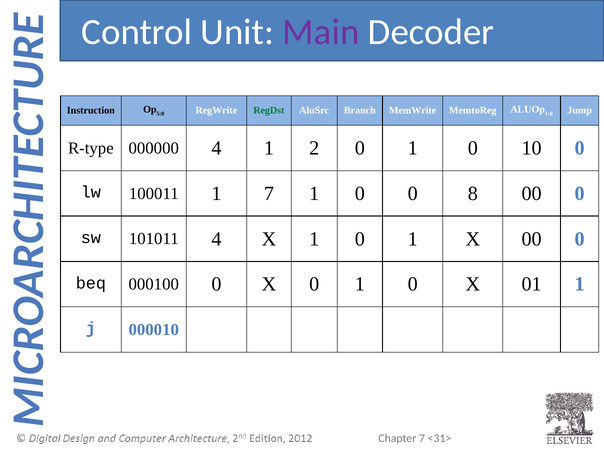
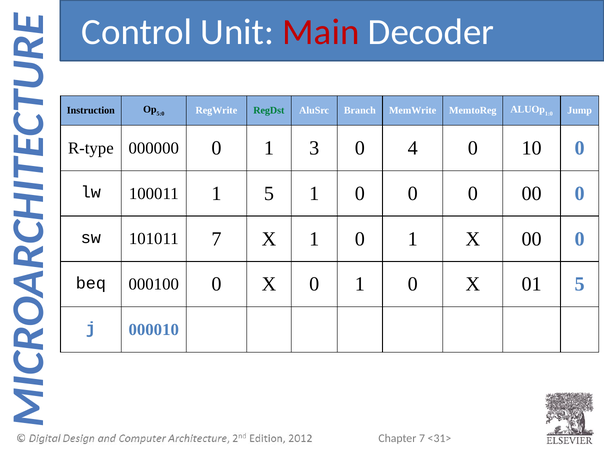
Main colour: purple -> red (321, 32)
000000 4: 4 -> 0 (216, 148)
2: 2 -> 3 (314, 148)
1: 1 -> 4 (413, 148)
1 7: 7 -> 5 (269, 193)
0 0 8: 8 -> 0 (473, 193)
101011 4: 4 -> 7 (216, 239)
01 1: 1 -> 5 (580, 284)
